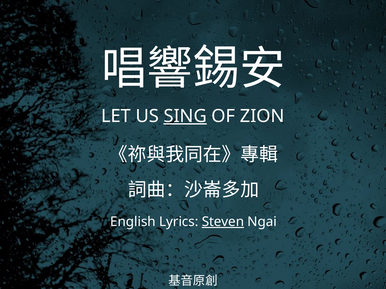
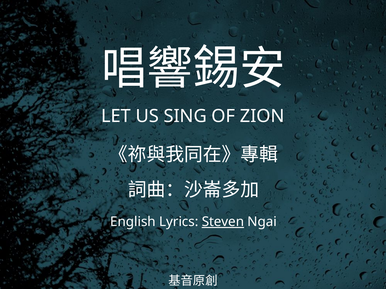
SING underline: present -> none (185, 116)
